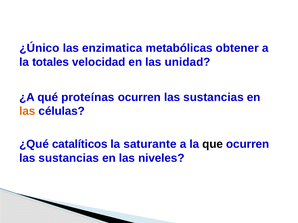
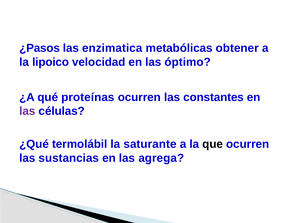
¿Único: ¿Único -> ¿Pasos (40, 48)
totales: totales -> lipoico (51, 62)
unidad: unidad -> óptimo (188, 62)
sustancias: sustancias -> constantes (214, 98)
las colour: orange -> purple (27, 111)
catalíticos: catalíticos -> termolábil (80, 144)
niveles: niveles -> agrega (161, 158)
